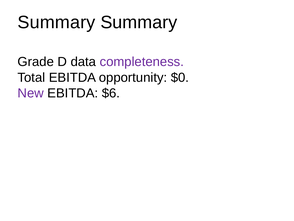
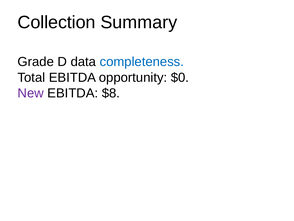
Summary: Summary -> Collection (57, 22)
completeness colour: purple -> blue (142, 62)
$6: $6 -> $8 (111, 93)
